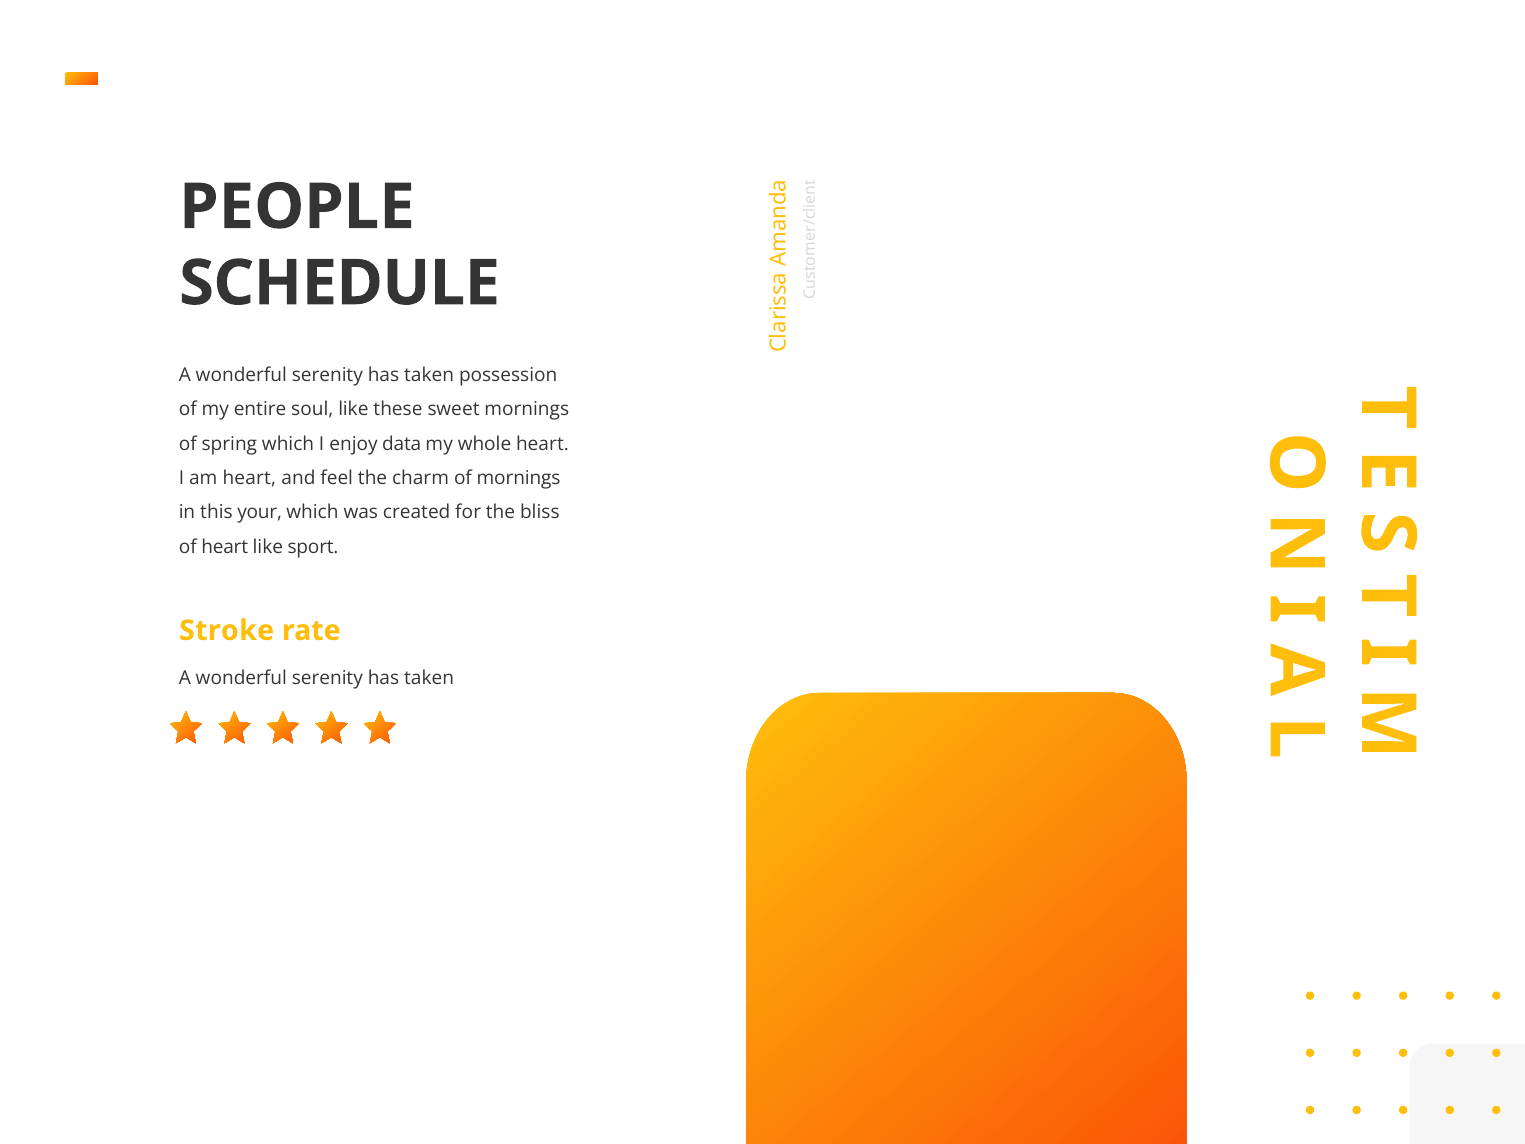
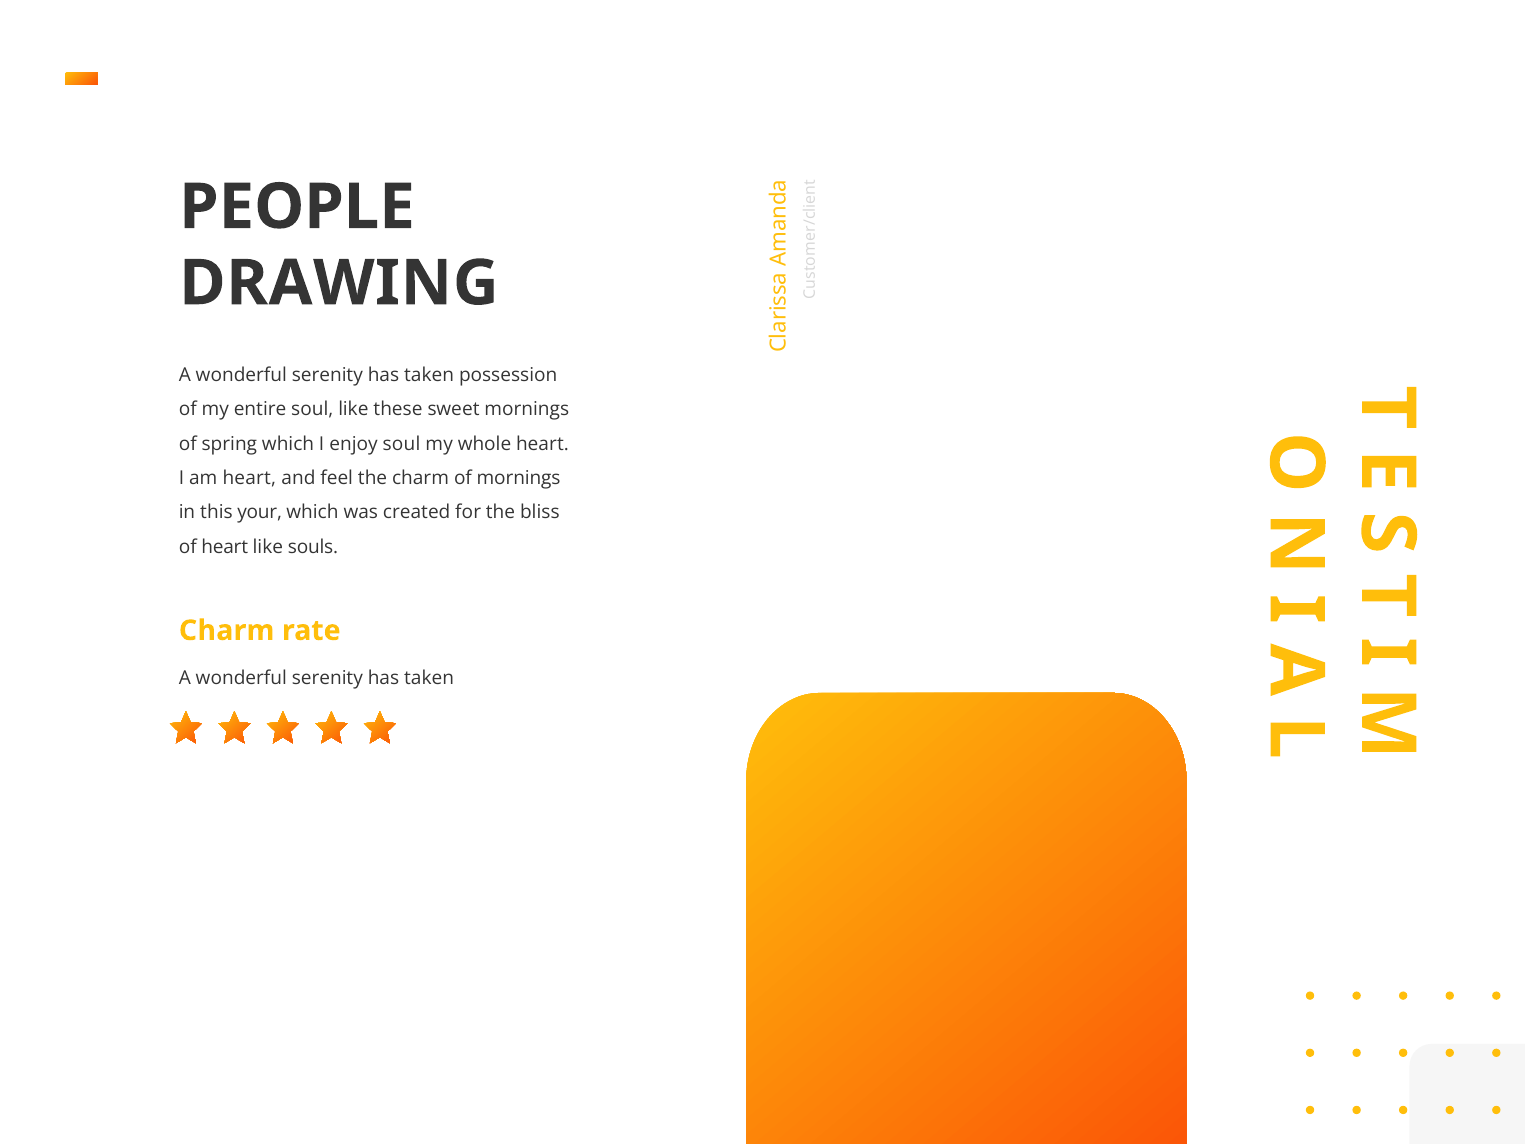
SCHEDULE: SCHEDULE -> DRAWING (339, 283)
enjoy data: data -> soul (402, 444)
sport: sport -> souls (313, 547)
Stroke: Stroke -> Charm (227, 630)
